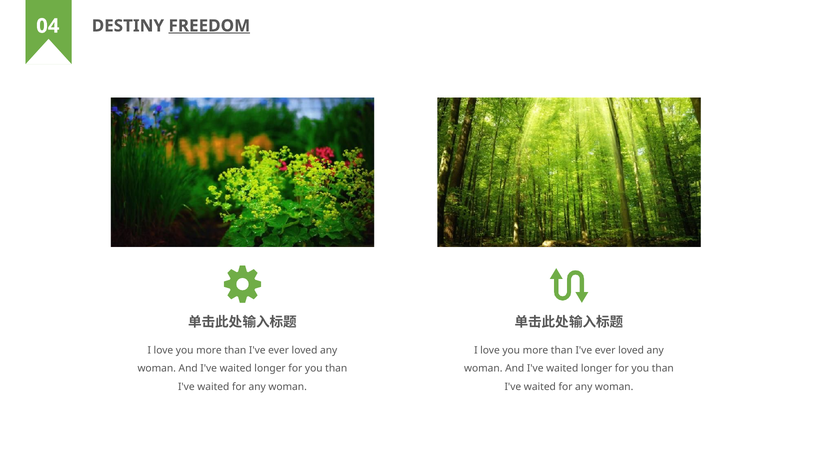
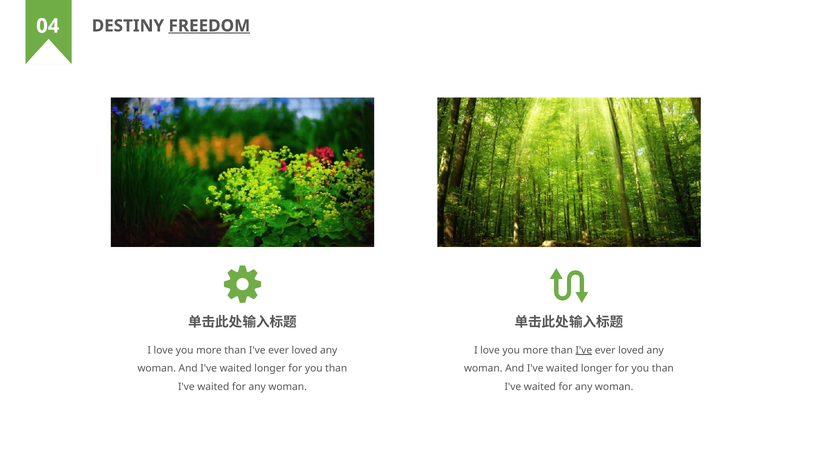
I've underline: none -> present (584, 351)
